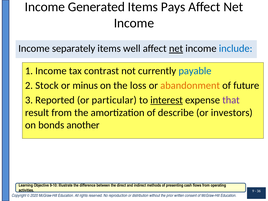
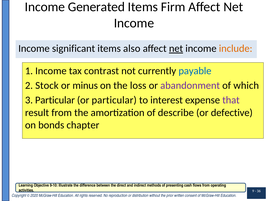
Pays: Pays -> Firm (173, 7)
separately: separately -> significant (74, 49)
well: well -> also (132, 49)
include colour: blue -> orange (236, 49)
abandonment colour: orange -> purple (190, 85)
future: future -> which (246, 85)
3 Reported: Reported -> Particular (55, 100)
interest underline: present -> none (167, 100)
investors: investors -> defective (232, 113)
another: another -> chapter (83, 125)
